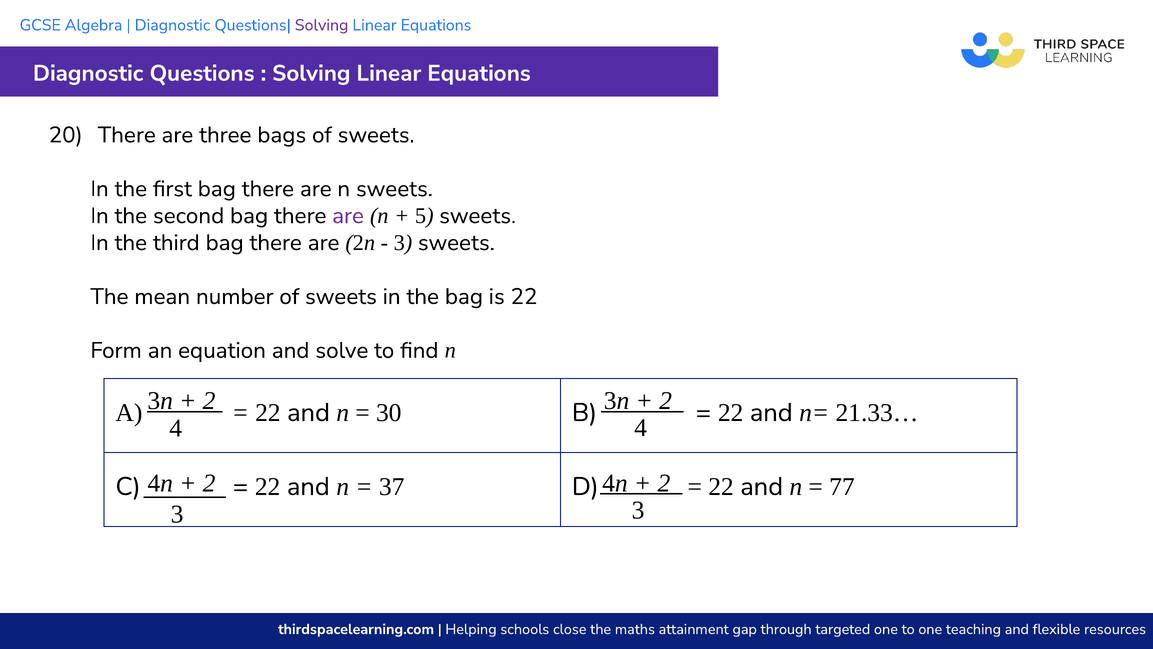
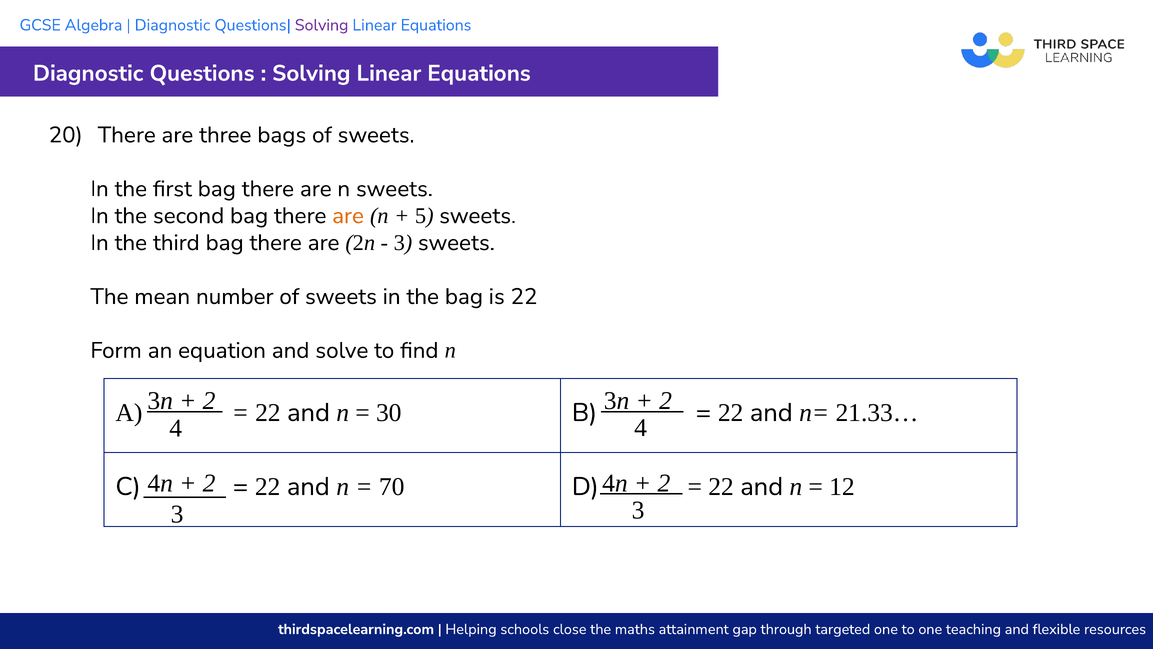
are colour: purple -> orange (348, 216)
37: 37 -> 70 (392, 486)
77: 77 -> 12 (842, 486)
